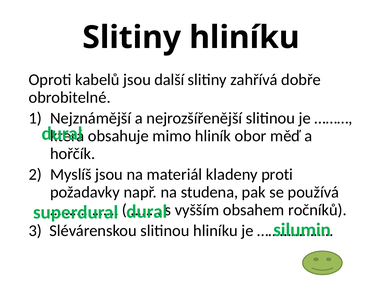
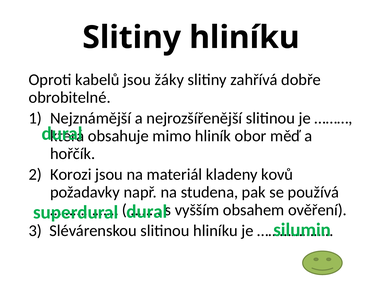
další: další -> žáky (169, 80)
Myslíš: Myslíš -> Korozi (71, 175)
proti: proti -> kovů (277, 175)
ročníků: ročníků -> ověření (317, 210)
